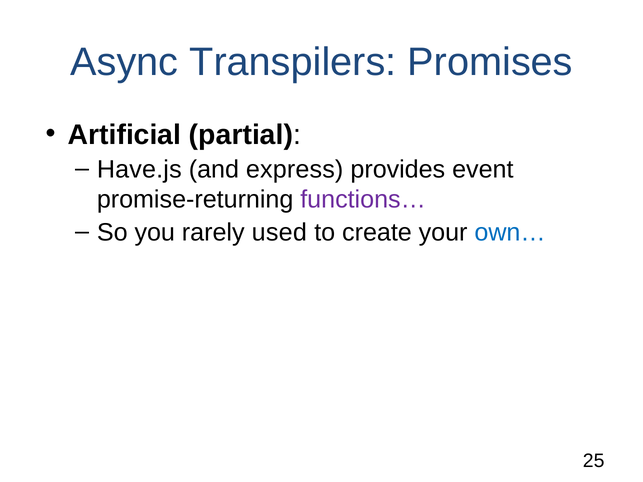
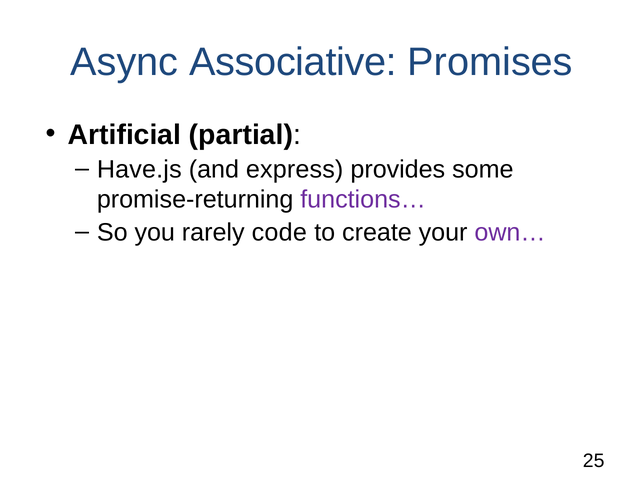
Transpilers: Transpilers -> Associative (293, 62)
event: event -> some (483, 169)
used: used -> code (279, 233)
own… colour: blue -> purple (510, 233)
